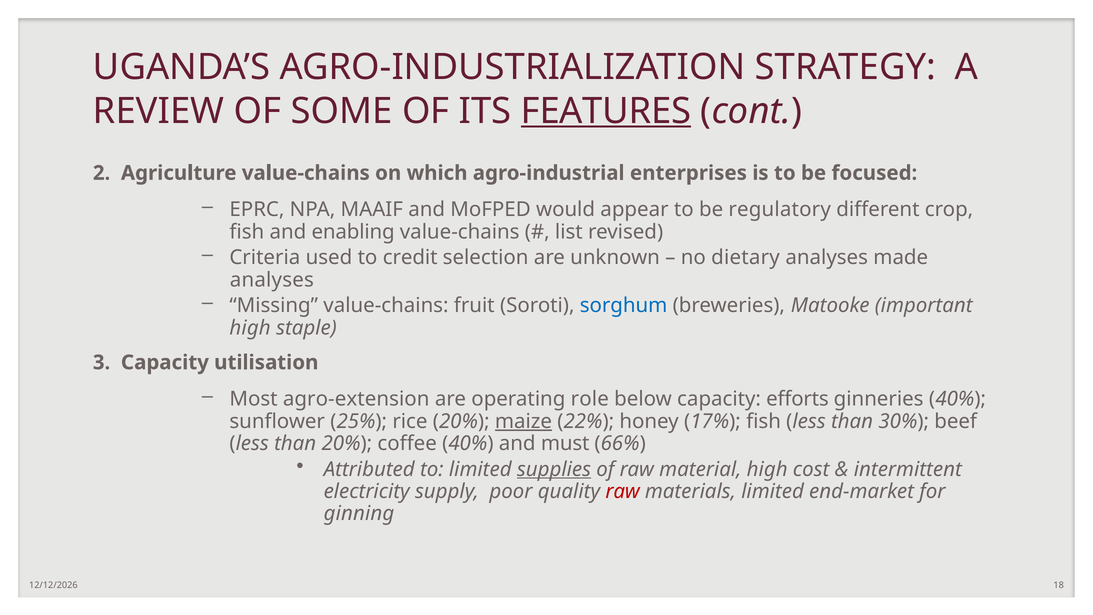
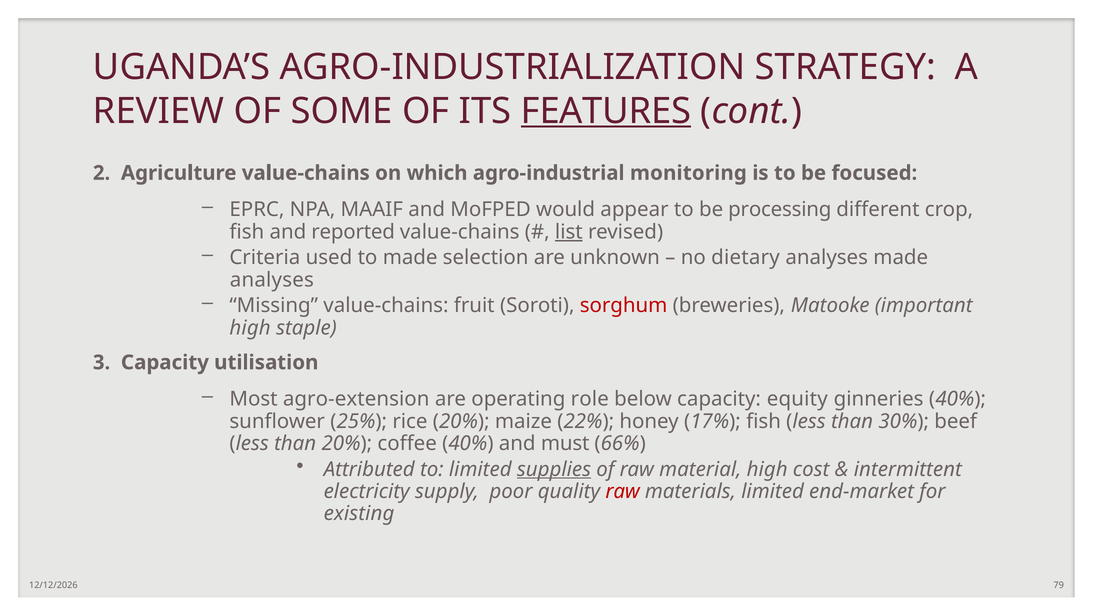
enterprises: enterprises -> monitoring (688, 173)
regulatory: regulatory -> processing (780, 210)
enabling: enabling -> reported (353, 232)
list underline: none -> present (569, 232)
to credit: credit -> made (410, 258)
sorghum colour: blue -> red (624, 306)
efforts: efforts -> equity (797, 399)
maize underline: present -> none (523, 421)
ginning: ginning -> existing (359, 514)
18: 18 -> 79 (1059, 585)
